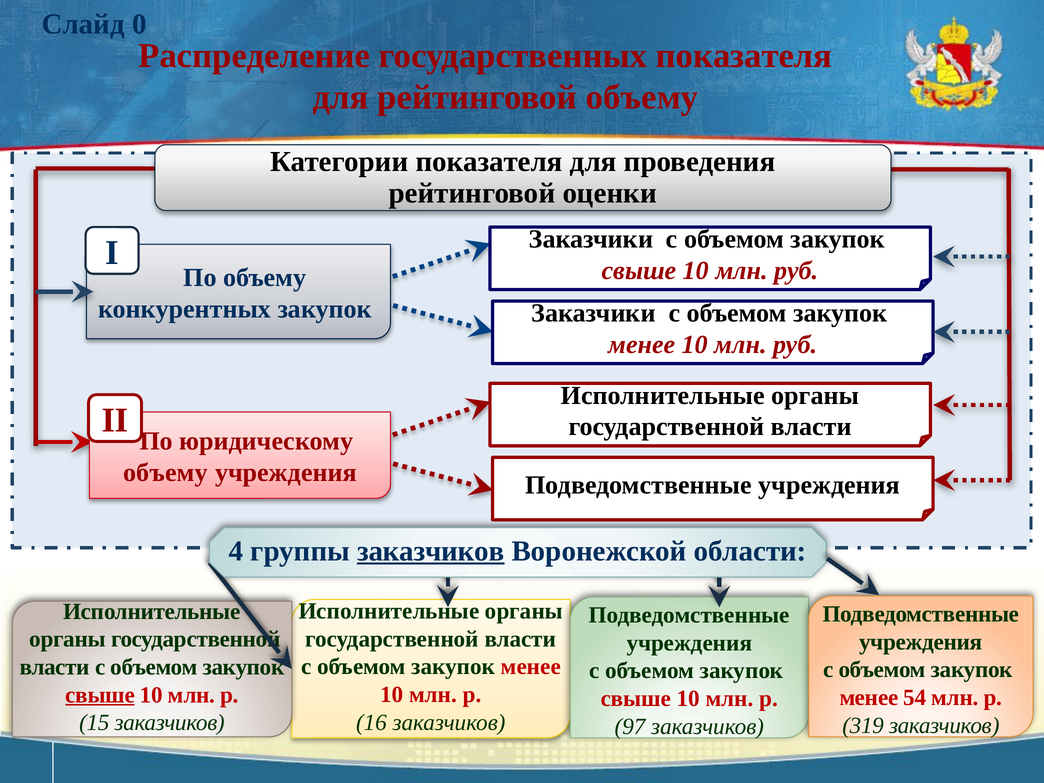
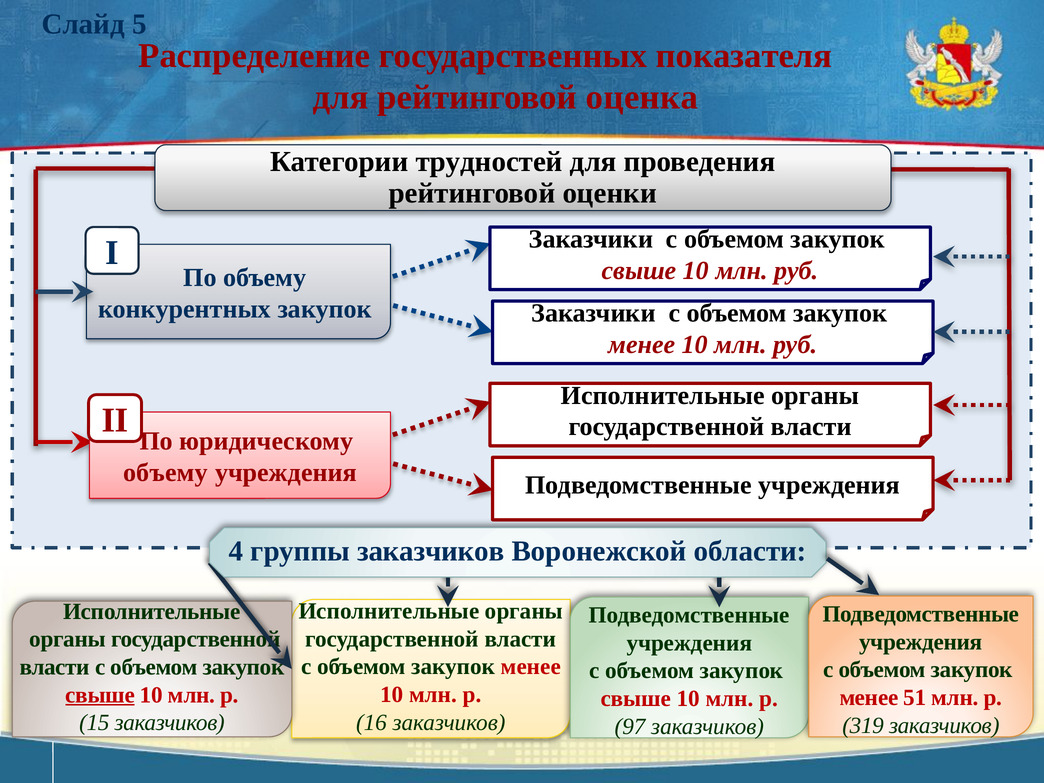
0: 0 -> 5 (139, 24)
рейтинговой объему: объему -> оценка (642, 97)
Категории показателя: показателя -> трудностей (489, 162)
заказчиков underline: present -> none (431, 551)
54: 54 -> 51 (915, 698)
